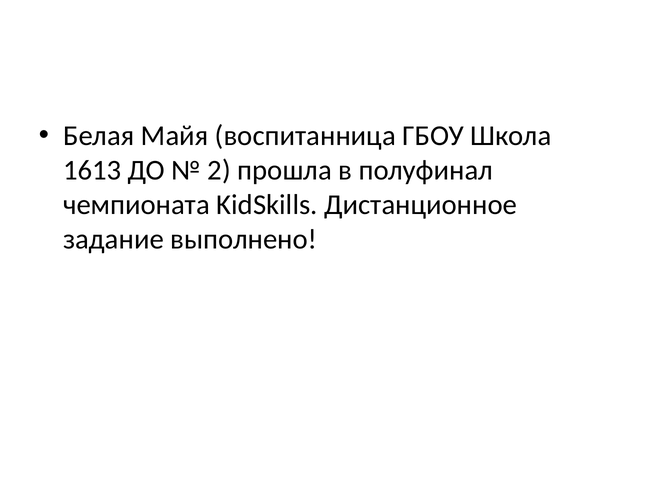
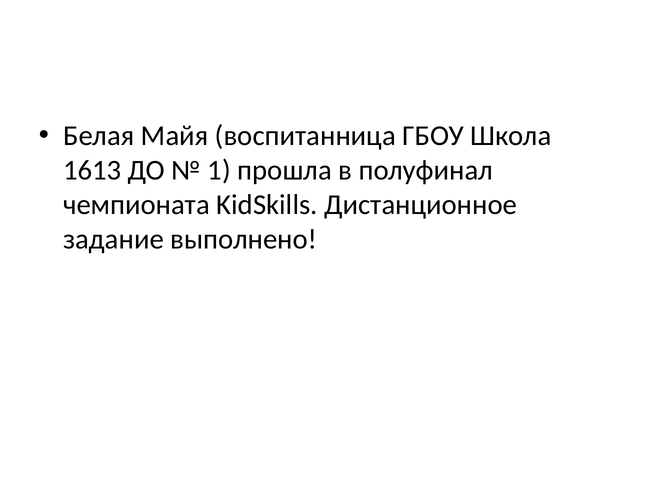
2: 2 -> 1 (219, 170)
